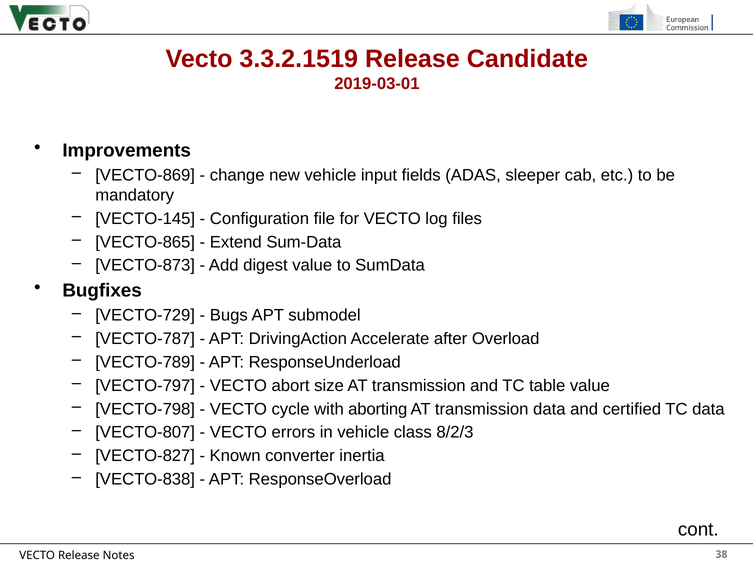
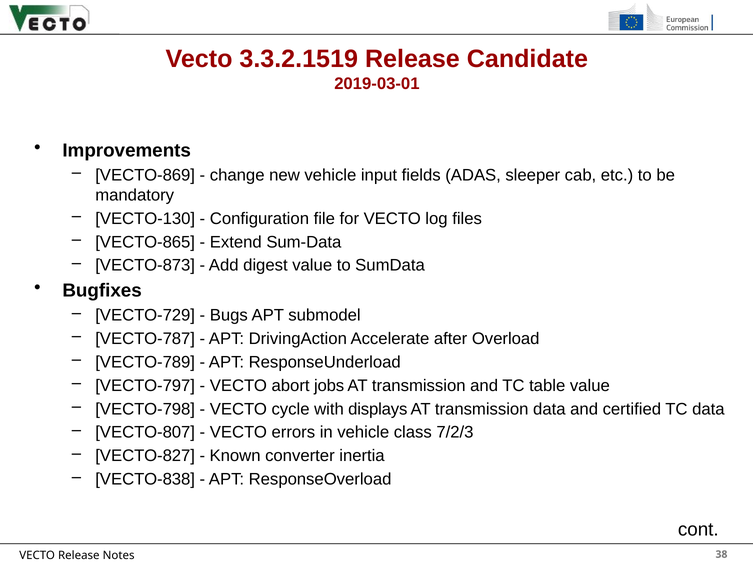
VECTO-145: VECTO-145 -> VECTO-130 (145, 219)
size: size -> jobs (329, 385)
aborting: aborting -> displays (378, 409)
8/2/3: 8/2/3 -> 7/2/3 (455, 432)
